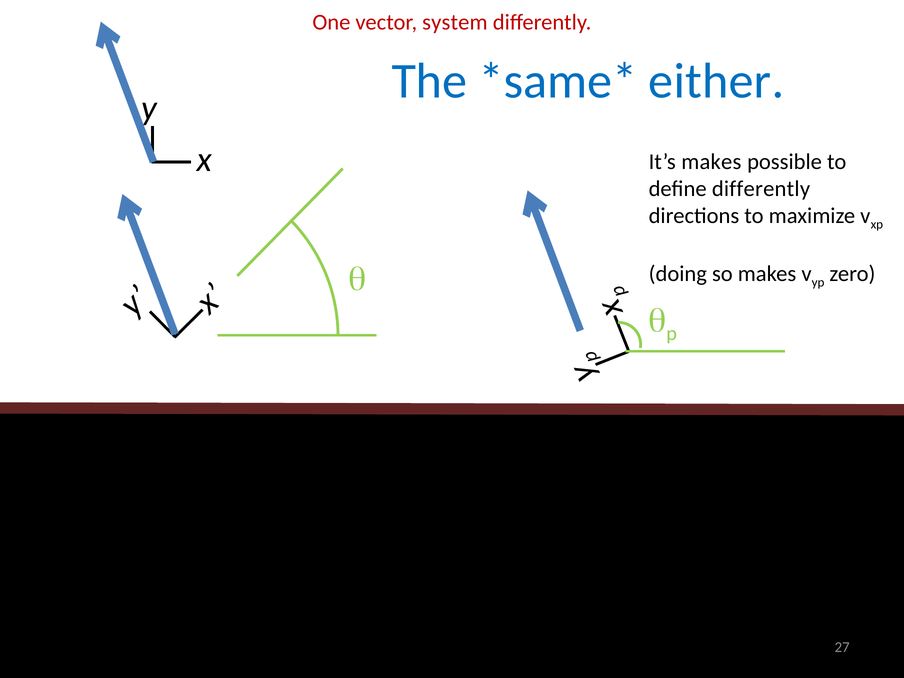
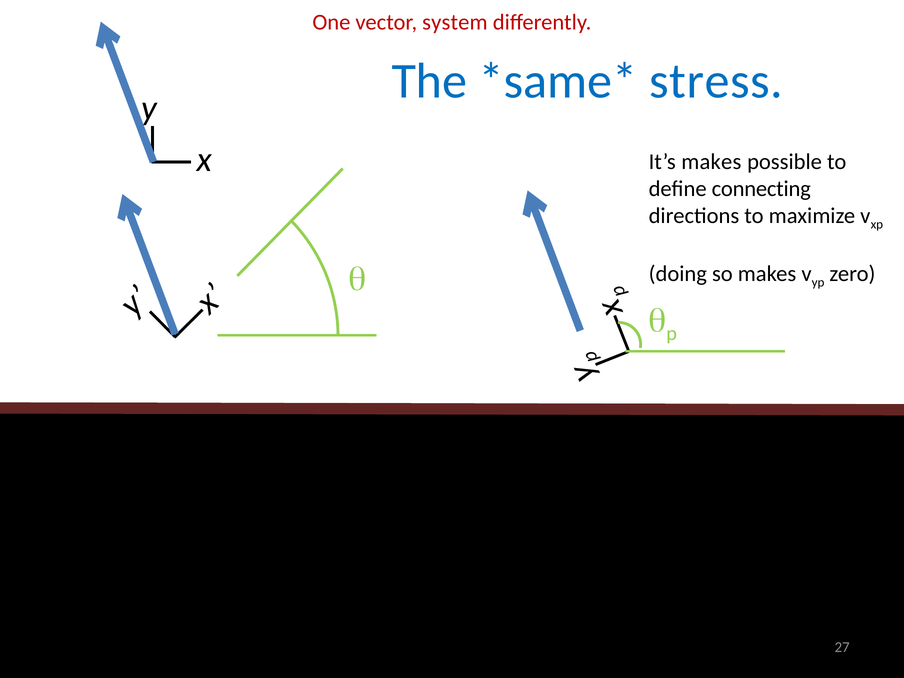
either: either -> stress (716, 81)
define differently: differently -> connecting (761, 189)
